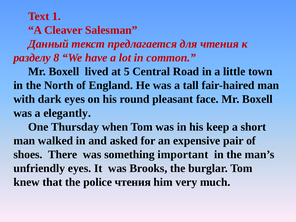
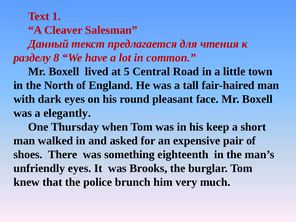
important: important -> eighteenth (183, 154)
police чтения: чтения -> brunch (133, 182)
